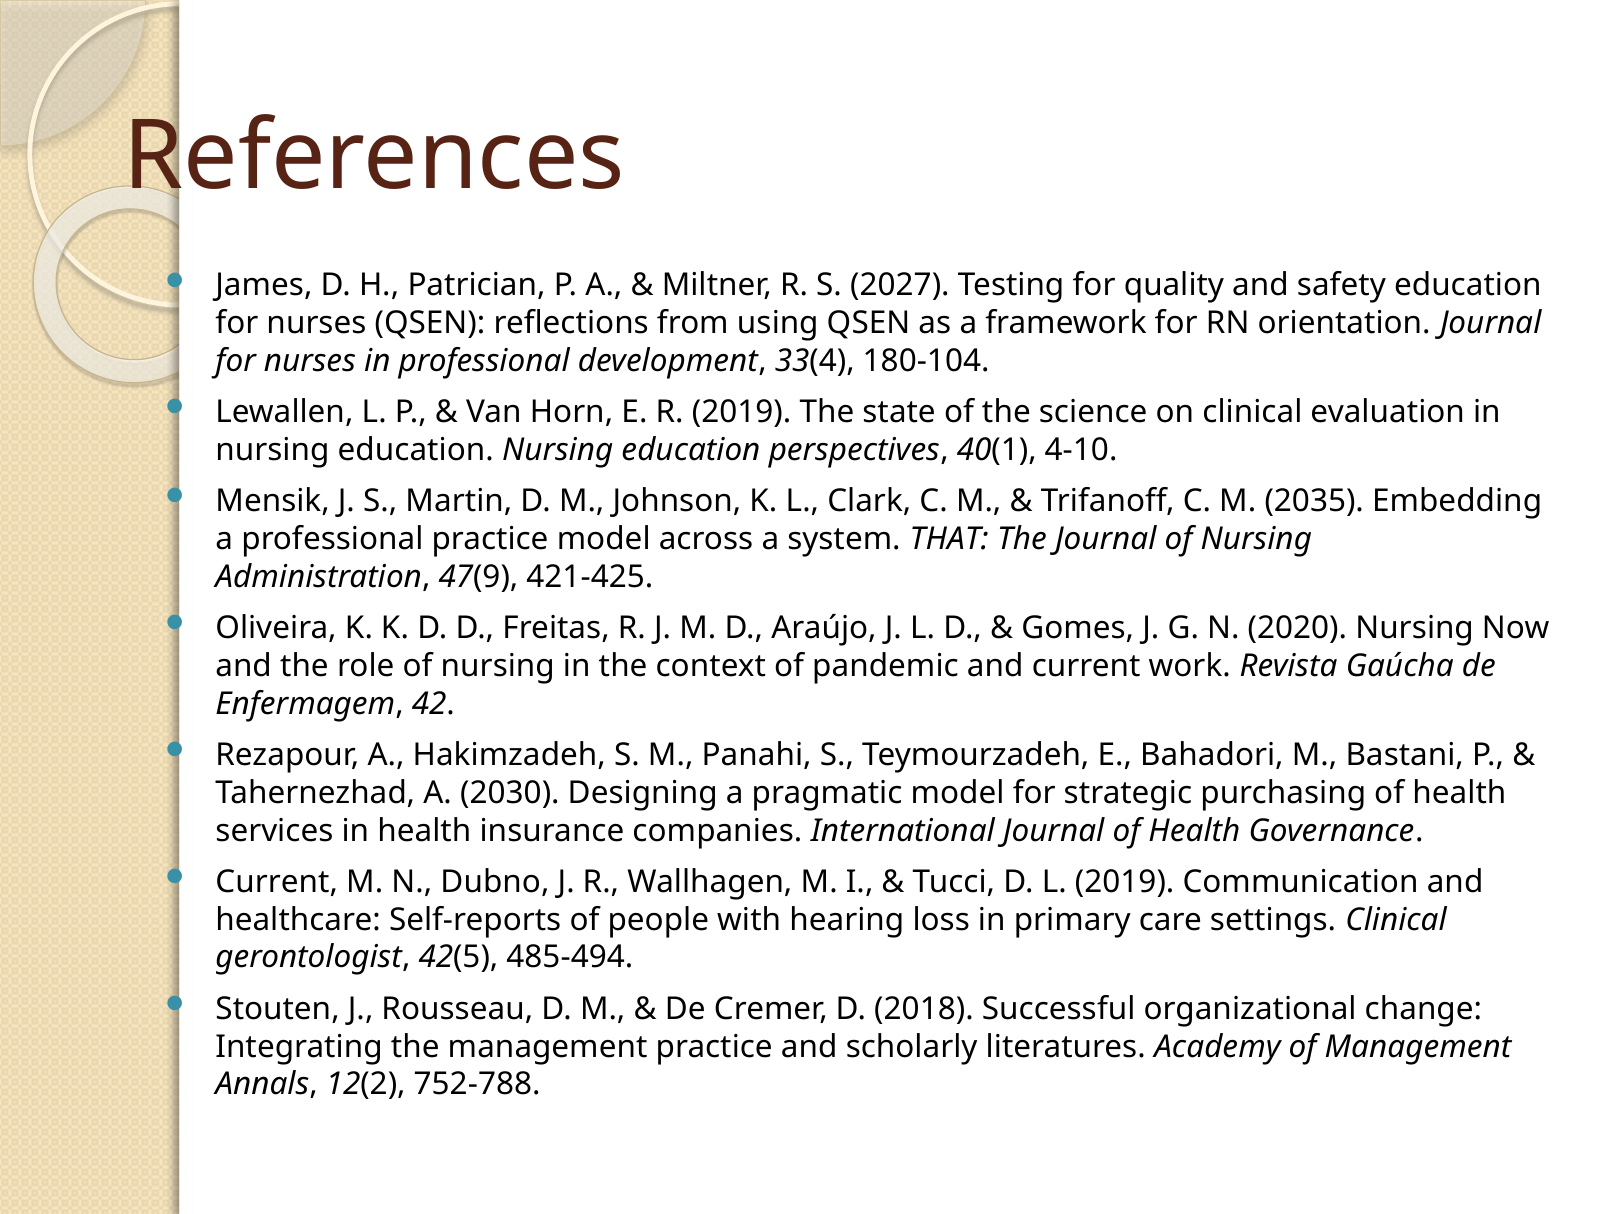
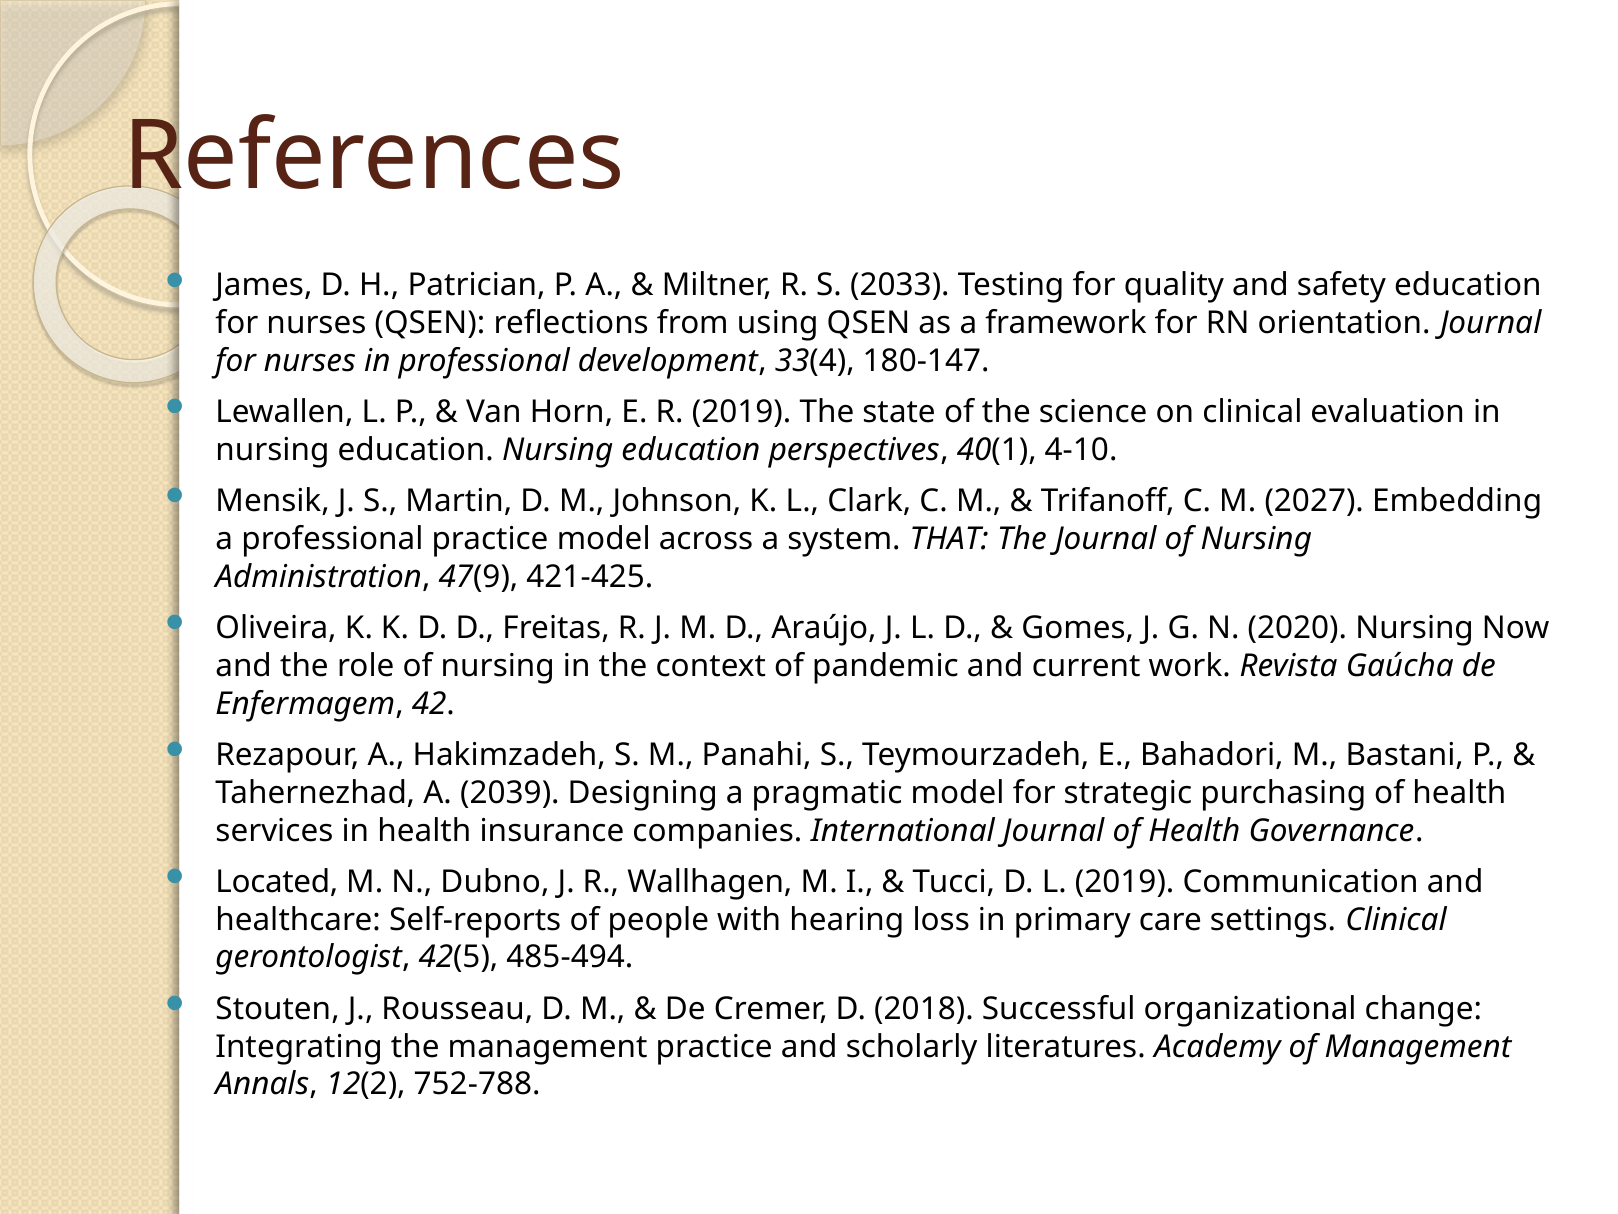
2027: 2027 -> 2033 (900, 285)
180-104: 180-104 -> 180-147 (926, 361)
2035: 2035 -> 2027 (1314, 501)
2030: 2030 -> 2039 (510, 793)
Current: Current -> Located (277, 882)
